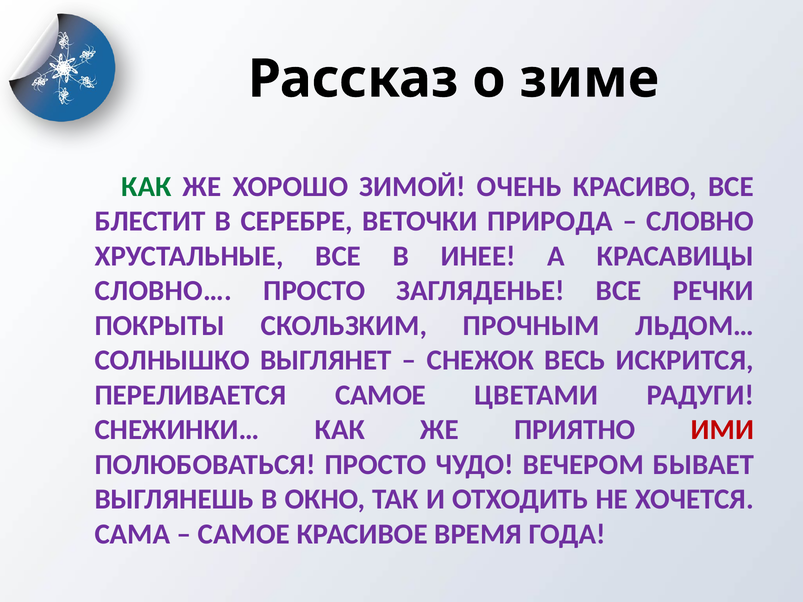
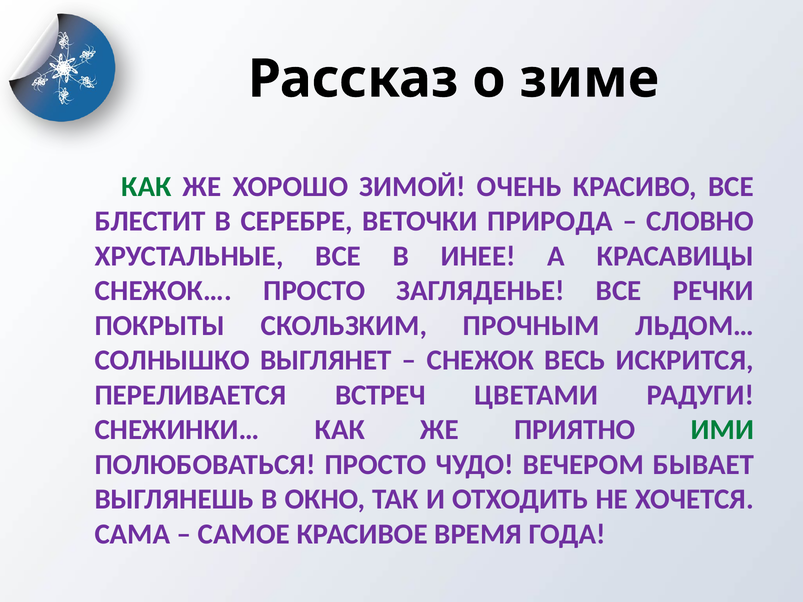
СЛОВНО…: СЛОВНО… -> СНЕЖОК… (163, 291)
ПЕРЕЛИВАЕТСЯ САМОЕ: САМОЕ -> ВСТРЕЧ (381, 395)
ИМИ colour: red -> green (722, 430)
